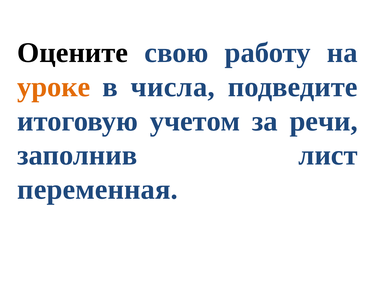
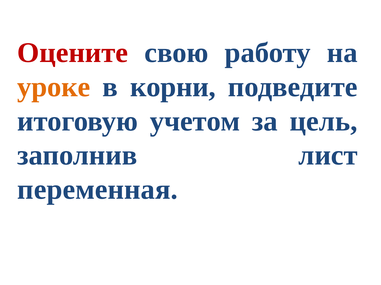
Оцените colour: black -> red (73, 53)
числа: числа -> корни (173, 87)
речи: речи -> цель (324, 121)
